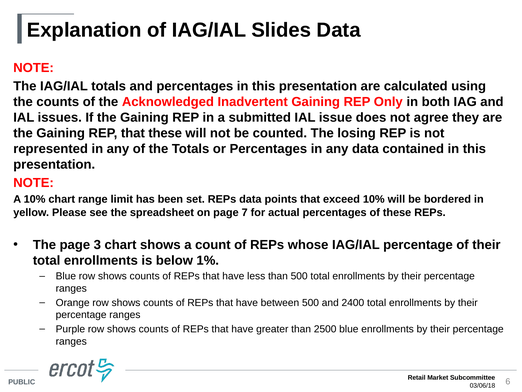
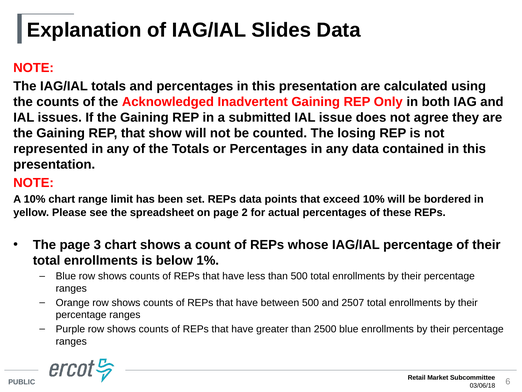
that these: these -> show (165, 133)
7: 7 -> 2 (245, 212)
2400: 2400 -> 2507 (353, 302)
